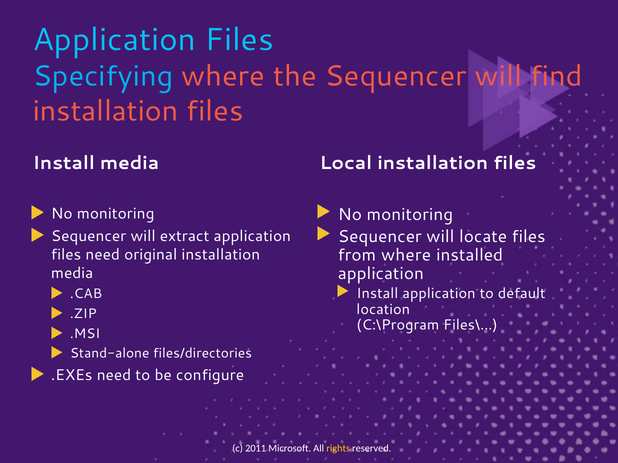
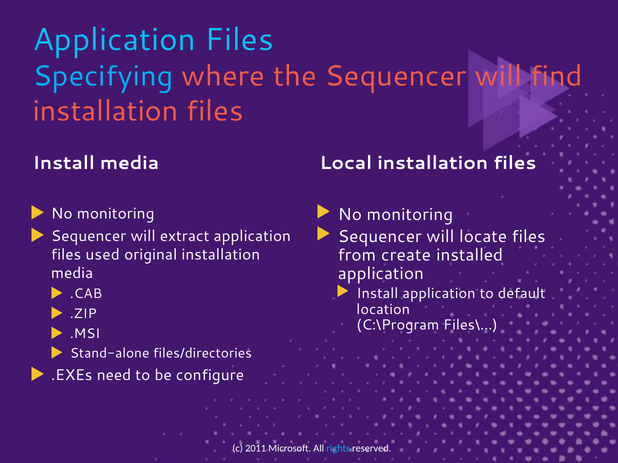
files need: need -> used (103, 255)
from where: where -> create (406, 255)
rights colour: yellow -> light blue (338, 449)
